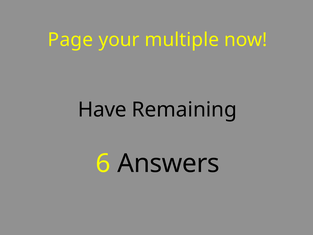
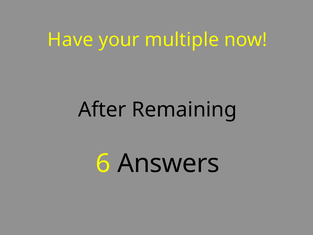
Page: Page -> Have (70, 40)
Have: Have -> After (102, 110)
